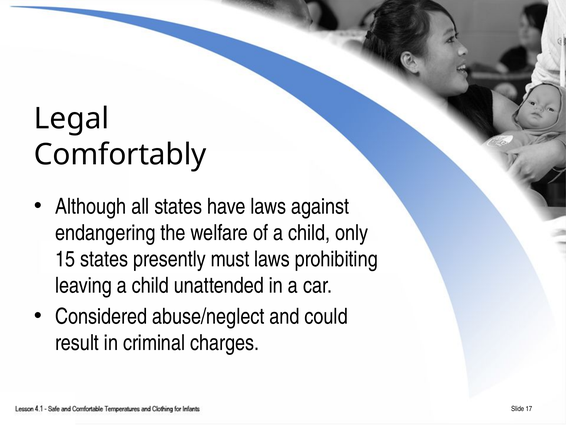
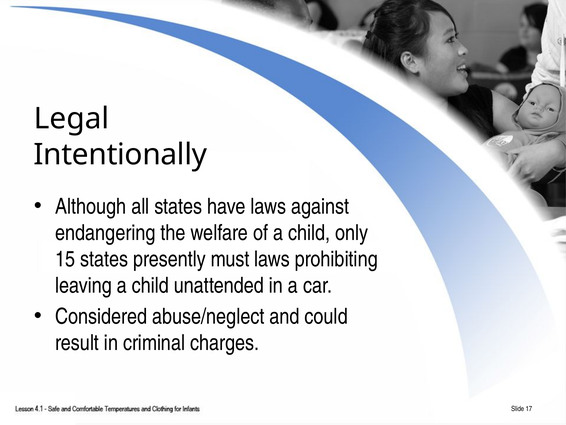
Comfortably: Comfortably -> Intentionally (120, 154)
